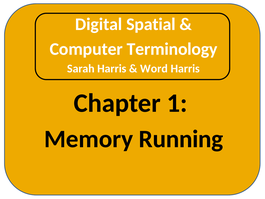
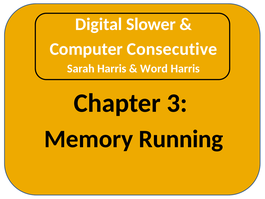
Spatial: Spatial -> Slower (151, 24)
Terminology: Terminology -> Consecutive (172, 49)
1: 1 -> 3 (177, 103)
